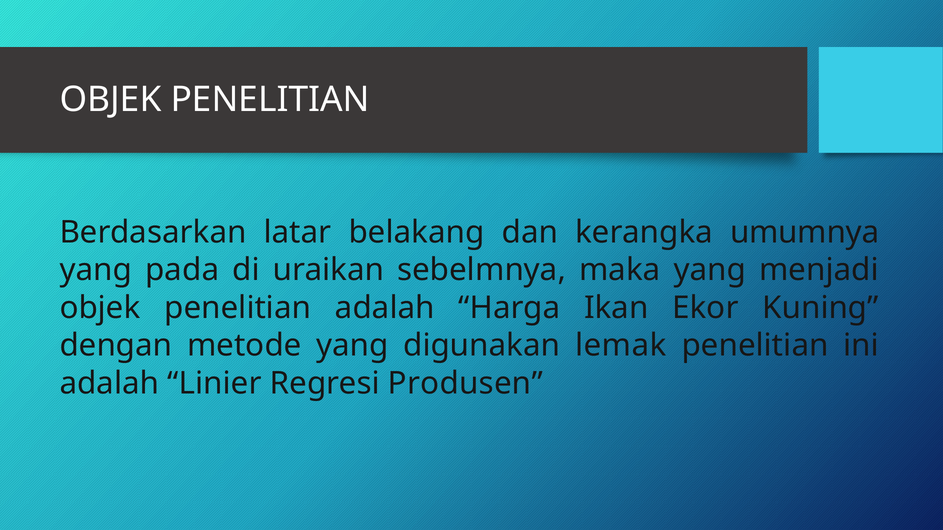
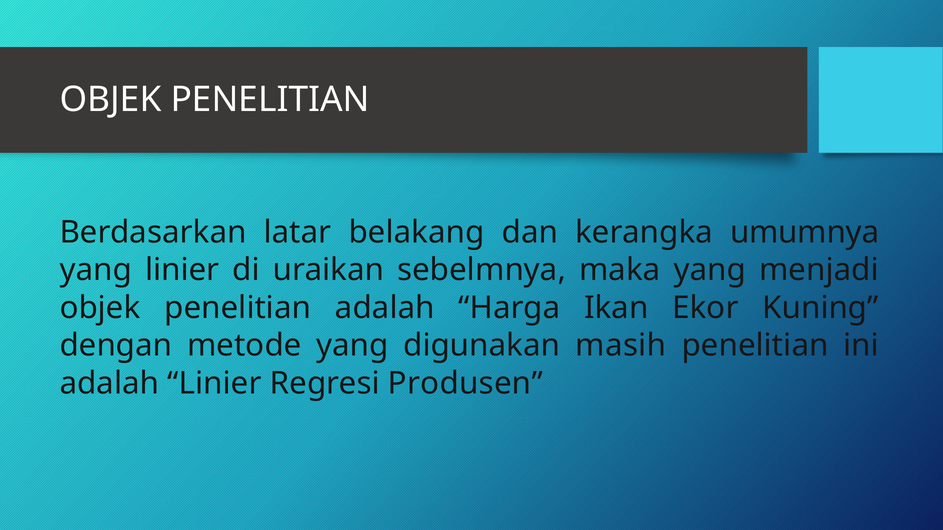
yang pada: pada -> linier (182, 270)
lemak: lemak -> masih (621, 346)
